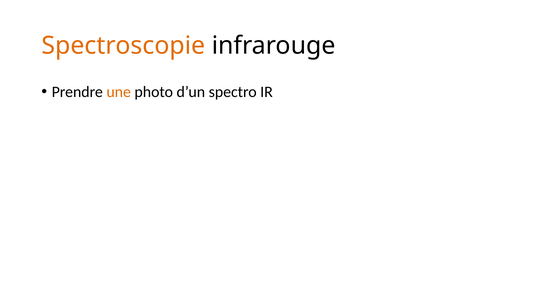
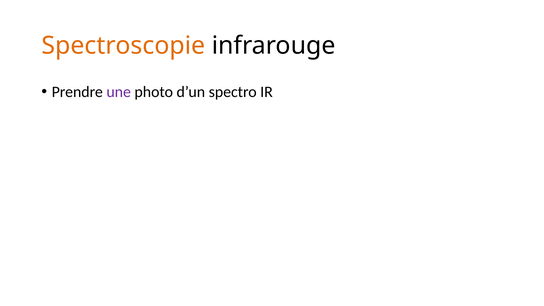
une colour: orange -> purple (119, 92)
